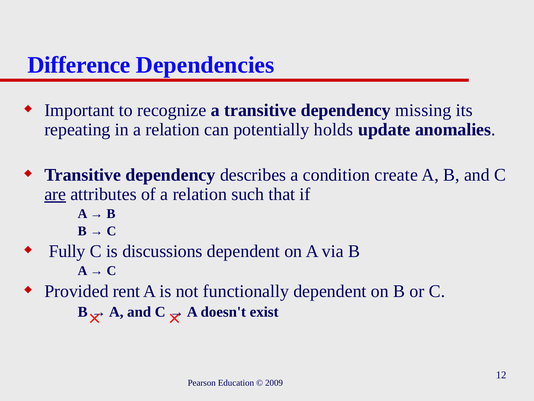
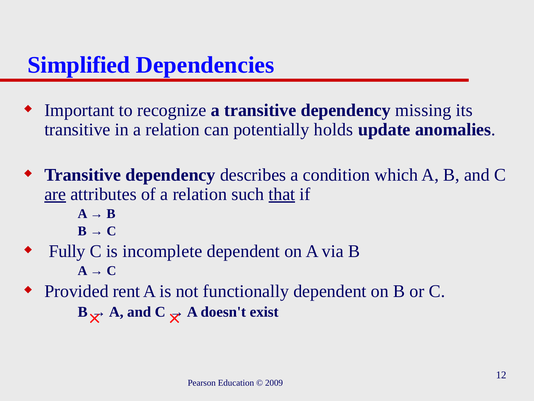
Difference: Difference -> Simplified (79, 65)
repeating: repeating -> transitive (77, 129)
create: create -> which (396, 175)
that underline: none -> present (282, 194)
discussions: discussions -> incomplete (162, 251)
